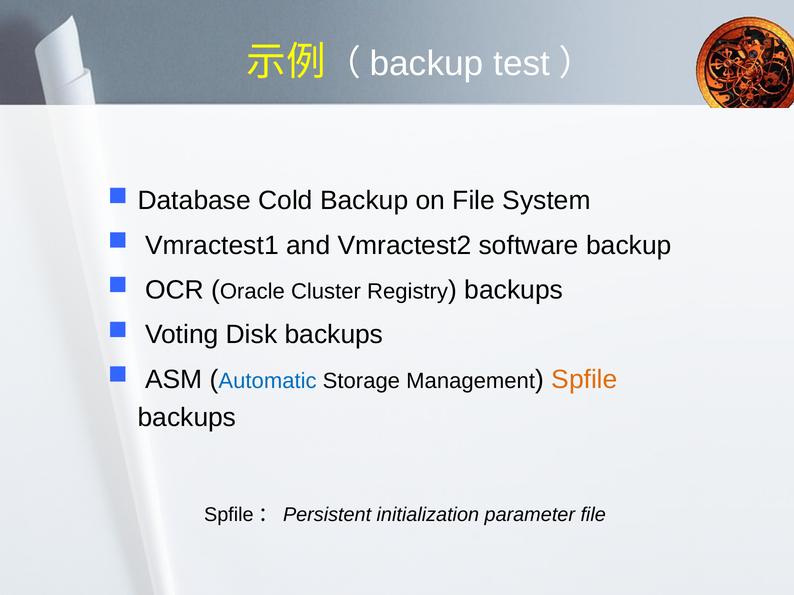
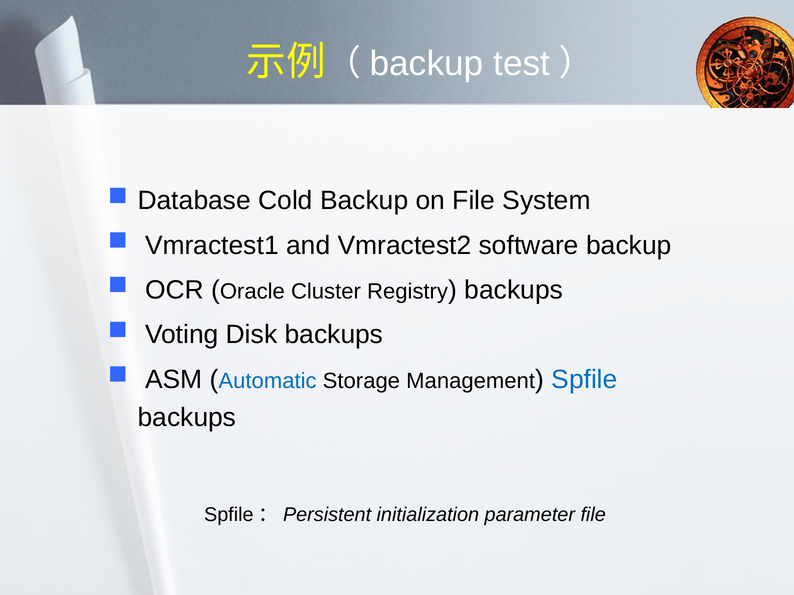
Spfile colour: orange -> blue (585, 380)
